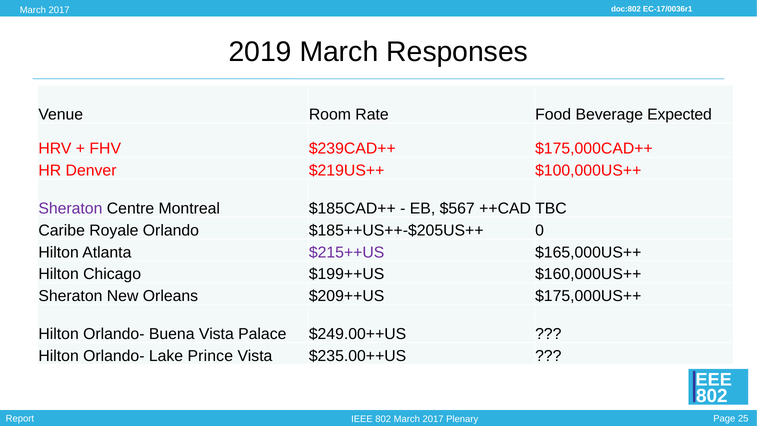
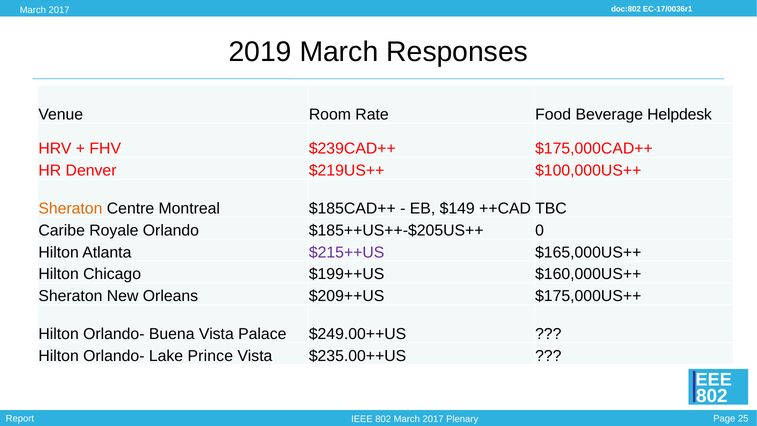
Expected: Expected -> Helpdesk (680, 115)
Sheraton colour: purple -> orange (70, 208)
$567: $567 -> $149 (457, 208)
